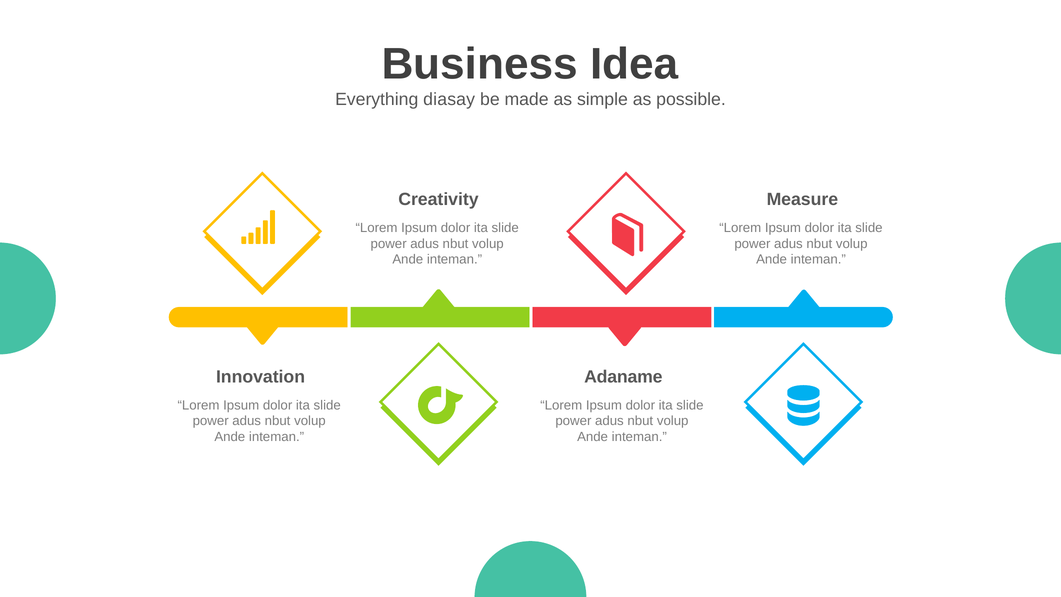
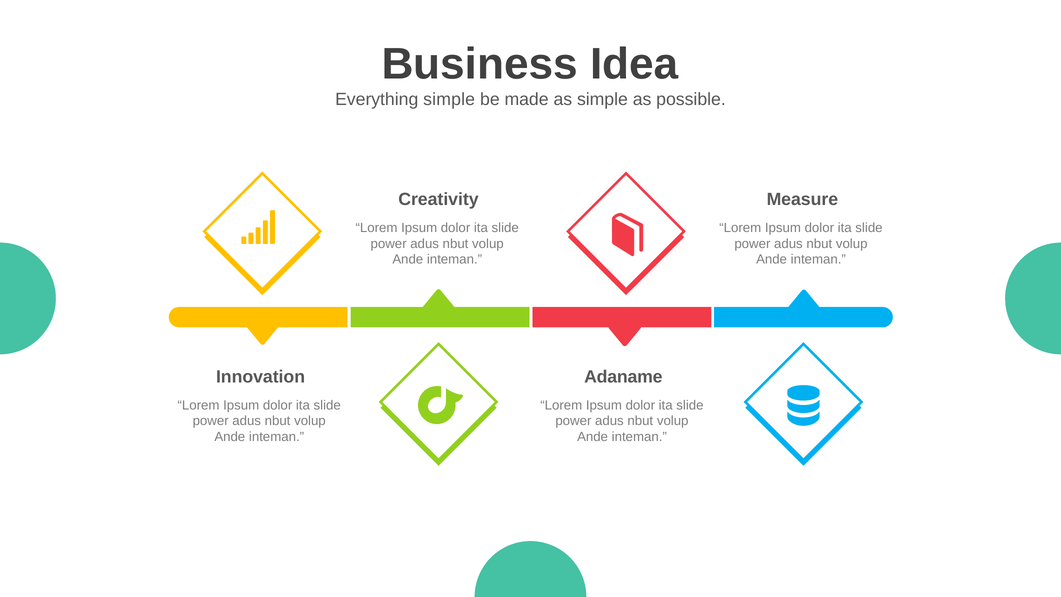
Everything diasay: diasay -> simple (449, 100)
